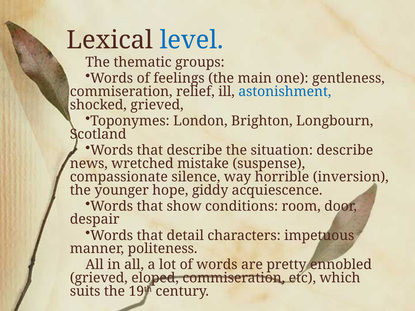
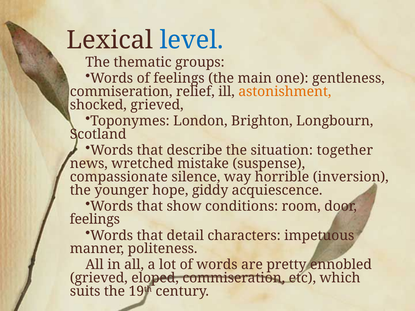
astonishment colour: blue -> orange (285, 92)
situation describe: describe -> together (345, 150)
despair: despair -> feelings (95, 220)
